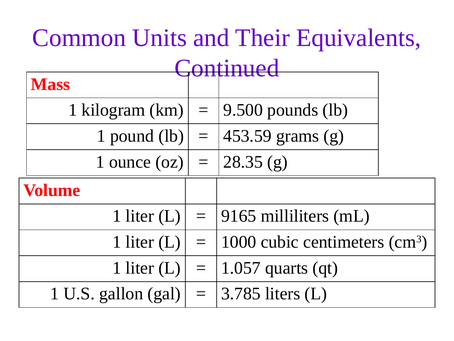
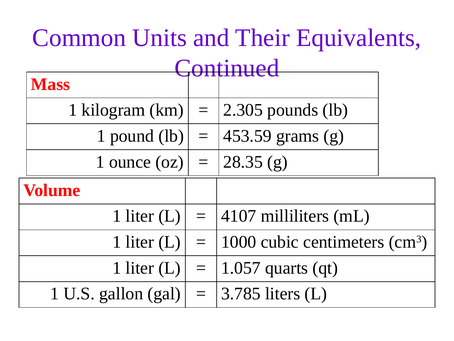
9.500: 9.500 -> 2.305 (243, 110)
9165: 9165 -> 4107 (239, 216)
